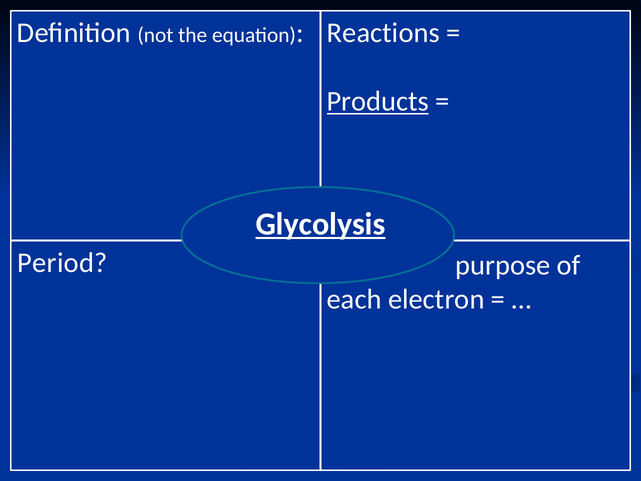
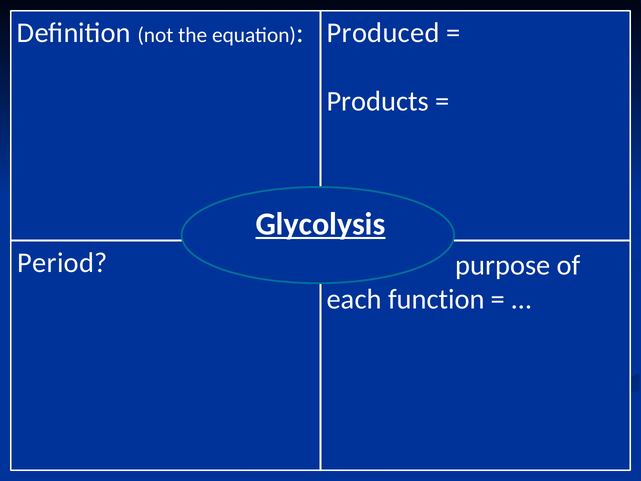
Reactions: Reactions -> Produced (383, 33)
Products underline: present -> none (378, 101)
electron: electron -> function (436, 299)
